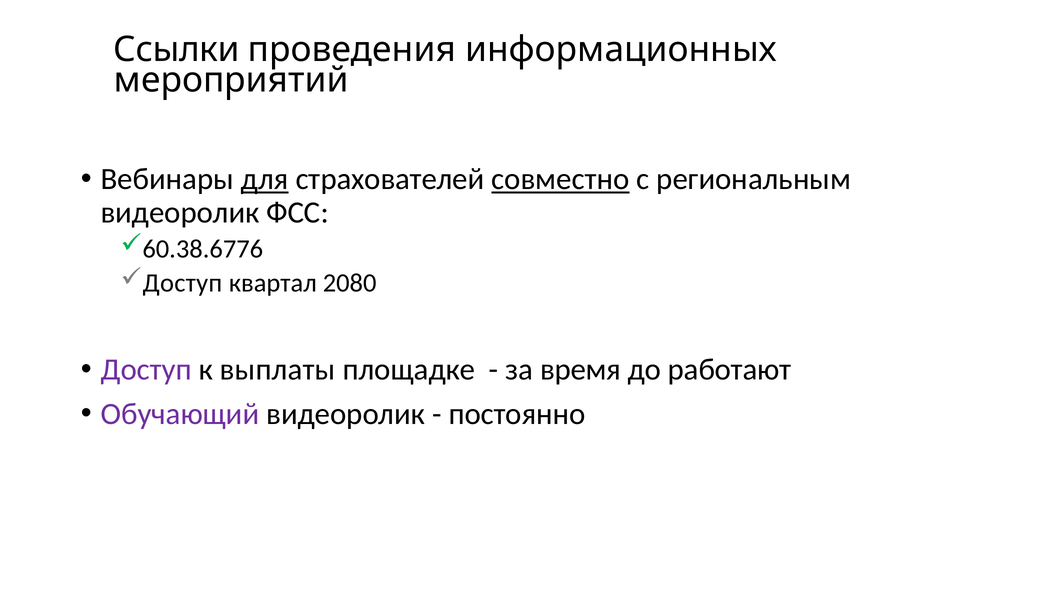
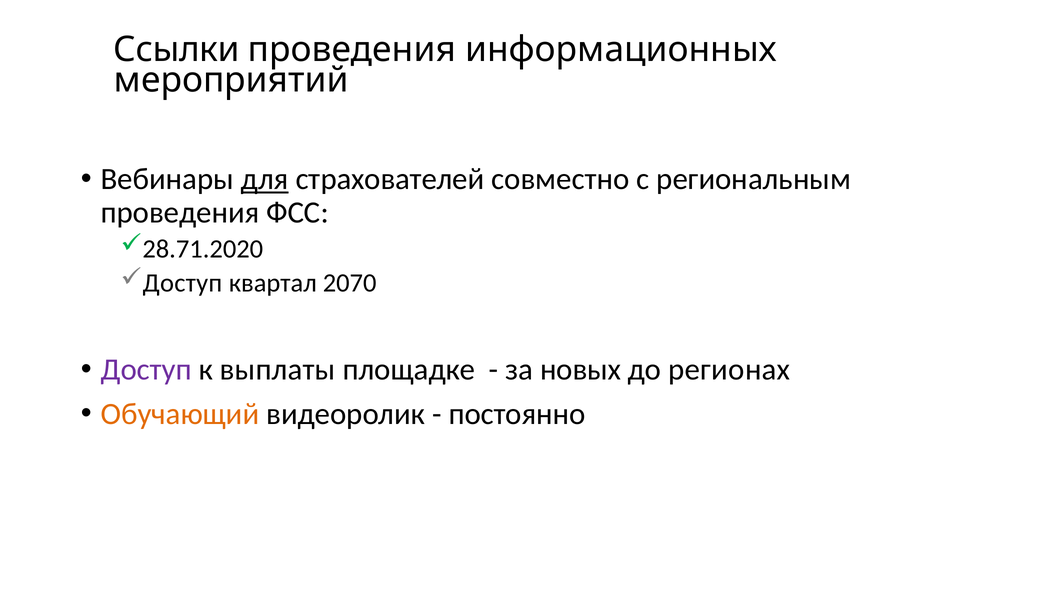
совместно underline: present -> none (560, 179)
видеоролик: видеоролик -> проведения (180, 213)
60.38.6776: 60.38.6776 -> 28.71.2020 (203, 249)
2080: 2080 -> 2070 (350, 283)
время: время -> новых (581, 370)
работают: работают -> регионах (729, 370)
Обучающий colour: purple -> orange (180, 414)
